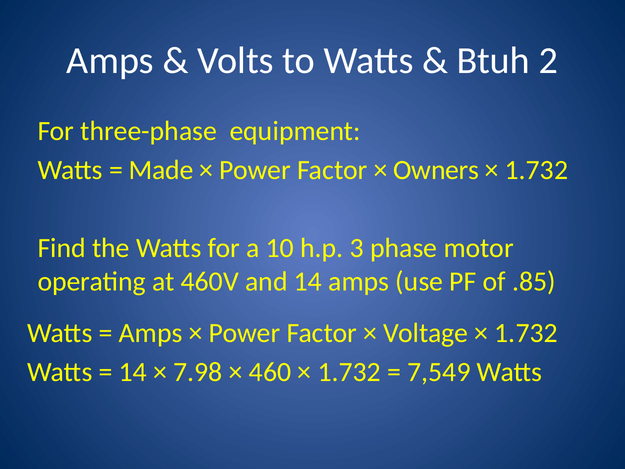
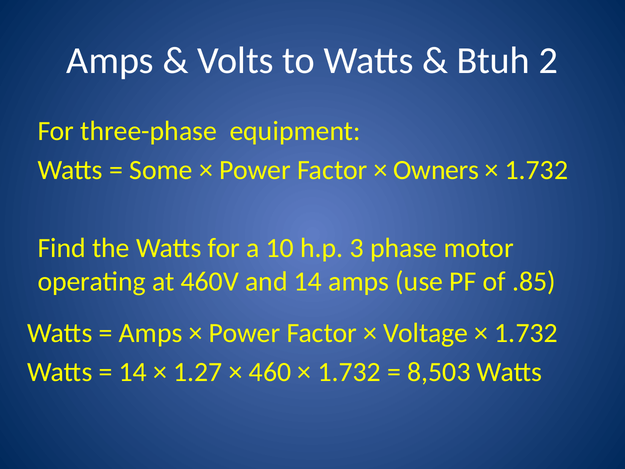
Made: Made -> Some (161, 170)
7.98: 7.98 -> 1.27 (198, 372)
7,549: 7,549 -> 8,503 (439, 372)
